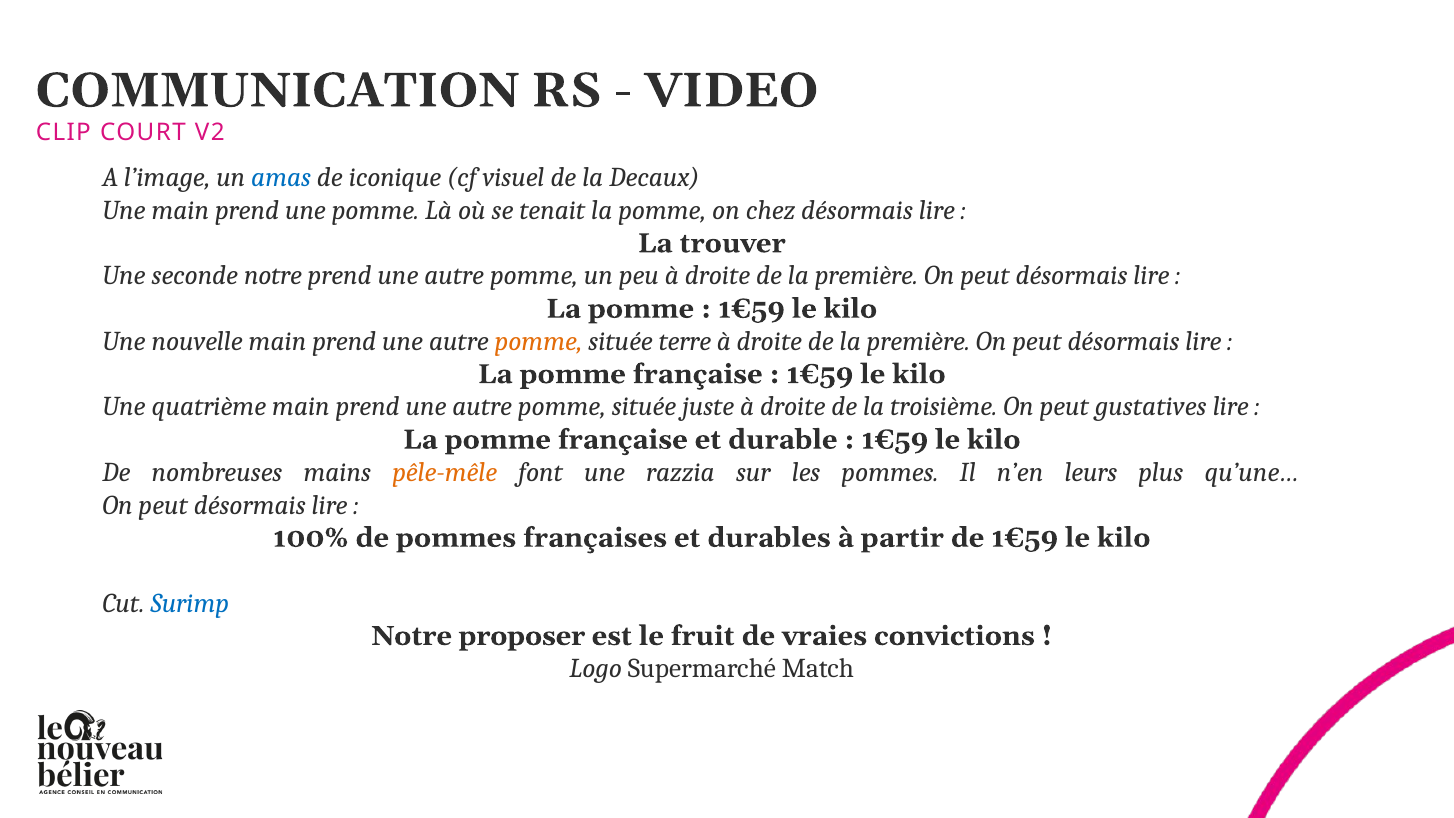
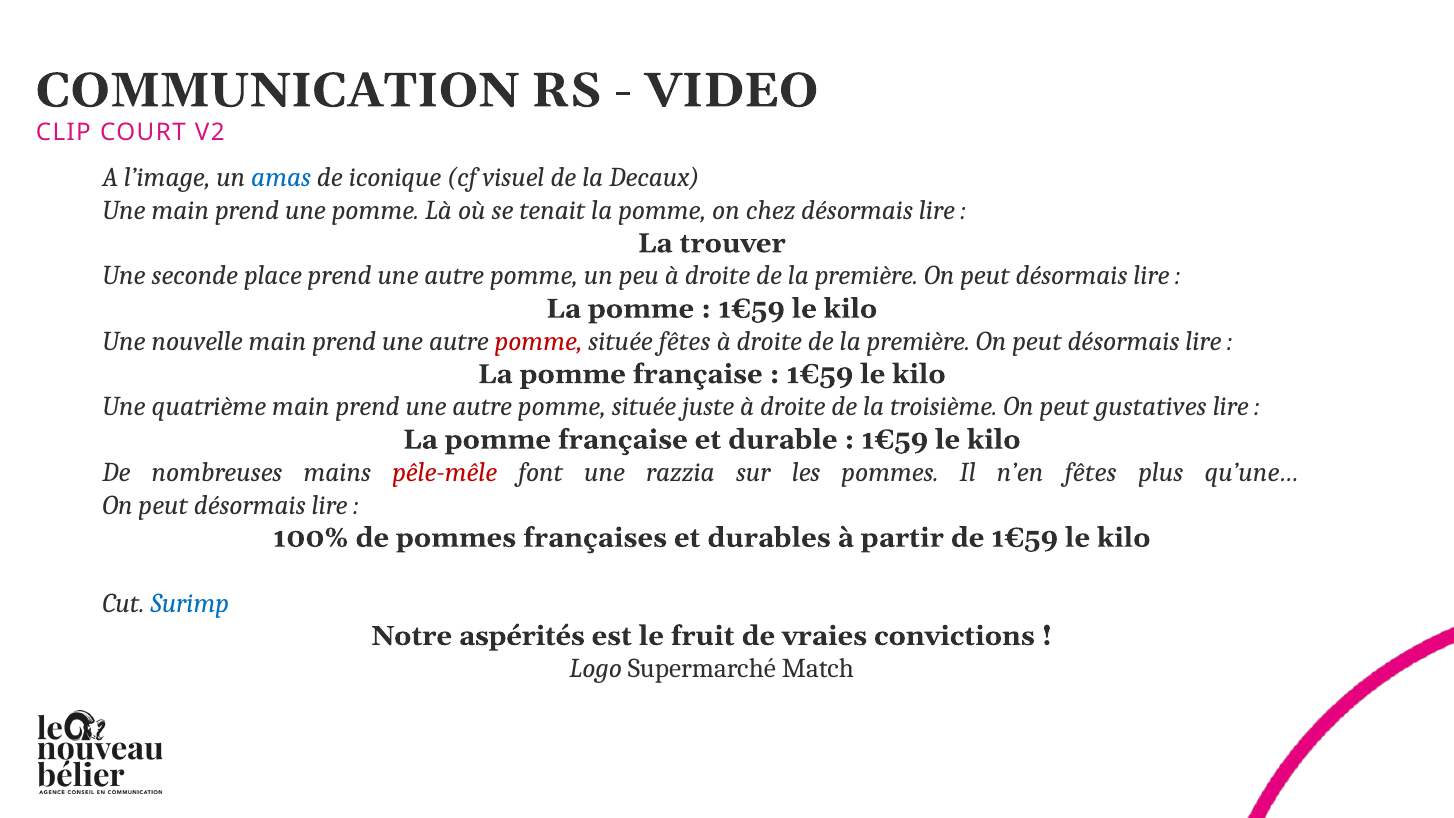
seconde notre: notre -> place (273, 276)
pomme colour: orange -> red (539, 341)
située terre: terre -> fêtes (685, 341)
pêle-mêle colour: orange -> red (445, 472)
n’en leurs: leurs -> fêtes (1091, 472)
proposer: proposer -> aspérités (522, 636)
